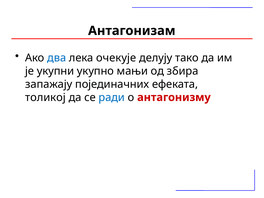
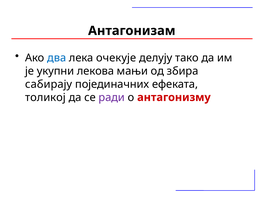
укупно: укупно -> лекова (95, 71)
запажају: запажају -> сабирају (49, 84)
ради colour: blue -> purple (112, 97)
